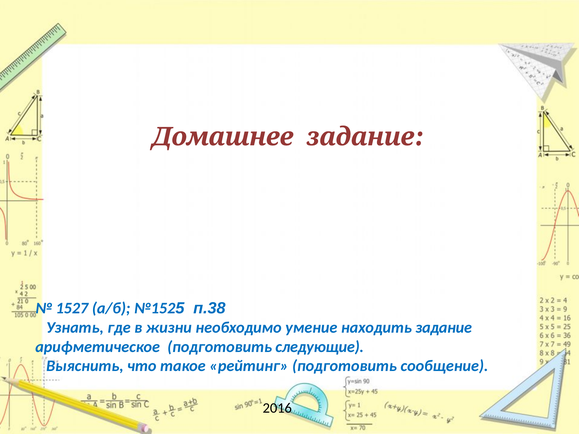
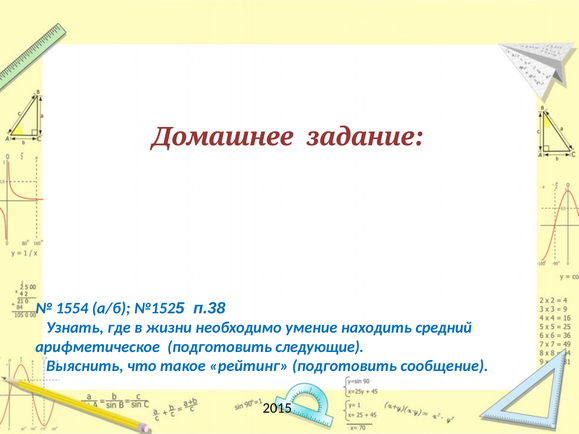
1527: 1527 -> 1554 (72, 308)
находить задание: задание -> средний (444, 328)
2016: 2016 -> 2015 (277, 408)
